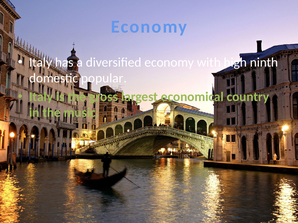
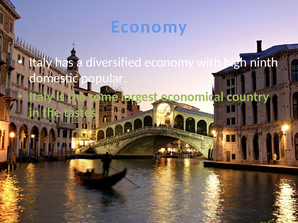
gross: gross -> some (104, 97)
music: music -> tastes (82, 113)
